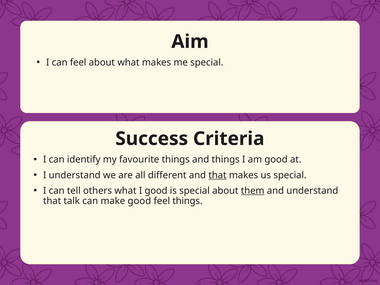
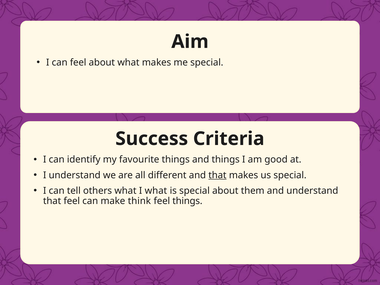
I good: good -> what (156, 191)
them underline: present -> none (253, 191)
that talk: talk -> feel (72, 201)
make good: good -> think (139, 201)
